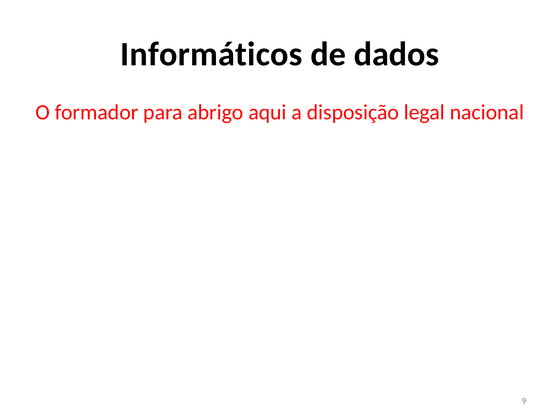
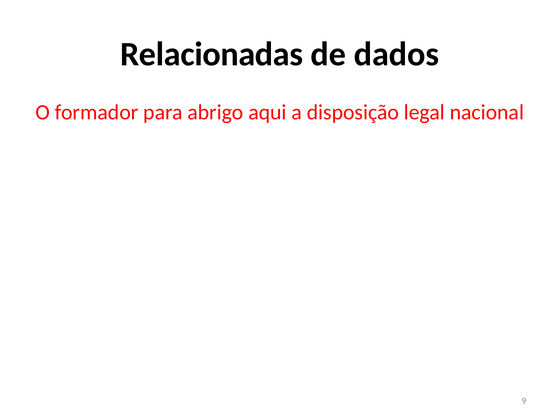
Informáticos: Informáticos -> Relacionadas (212, 54)
